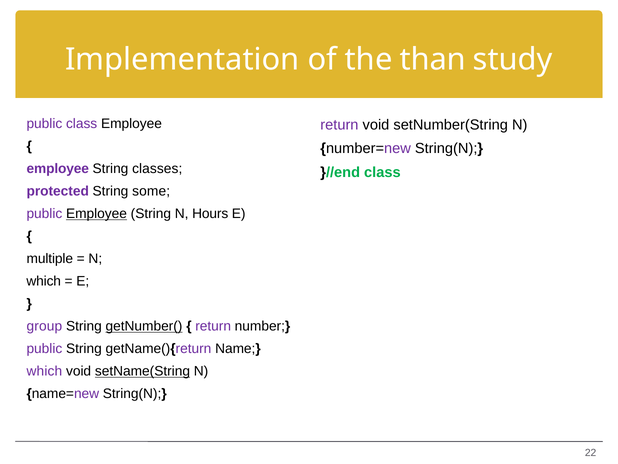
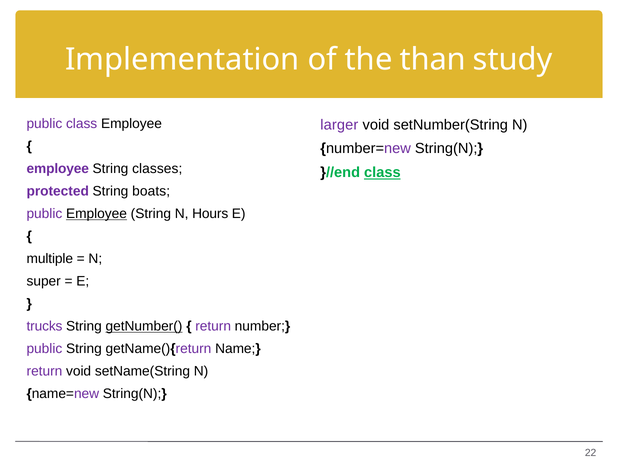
return: return -> larger (339, 125)
class underline: none -> present (382, 172)
some: some -> boats (151, 191)
which: which -> super (44, 281)
group: group -> trucks (45, 326)
which: which -> return (44, 371)
setName(String underline: present -> none (142, 371)
